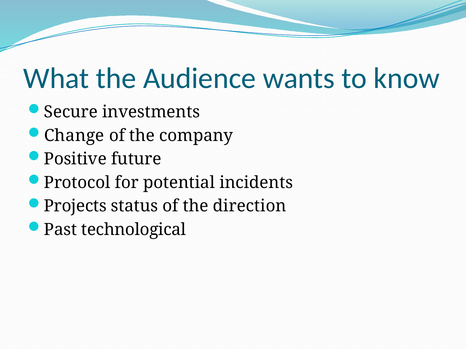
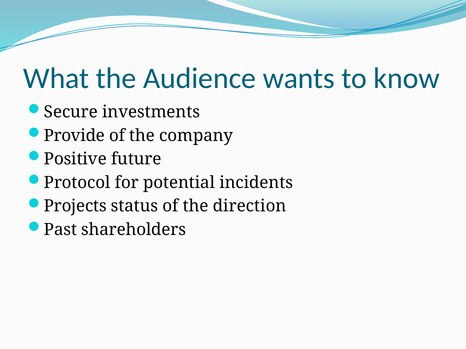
Change: Change -> Provide (74, 136)
technological: technological -> shareholders (134, 230)
